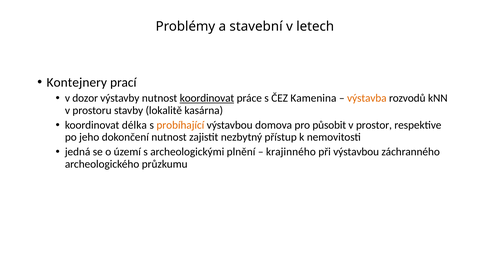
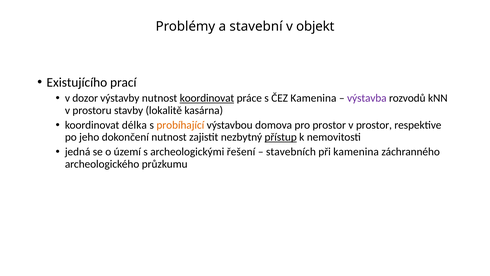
letech: letech -> objekt (315, 27)
Kontejnery: Kontejnery -> Existujícího (77, 82)
výstavba colour: orange -> purple (367, 98)
pro působit: působit -> prostor (329, 125)
přístup underline: none -> present (281, 137)
plnění: plnění -> řešení (241, 152)
krajinného: krajinného -> stavebních (291, 152)
při výstavbou: výstavbou -> kamenina (356, 152)
